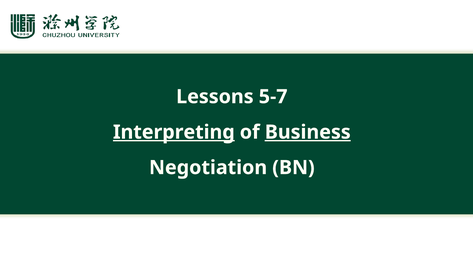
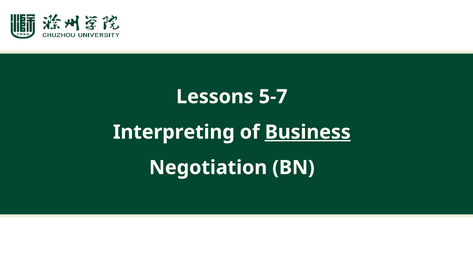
Interpreting underline: present -> none (174, 132)
